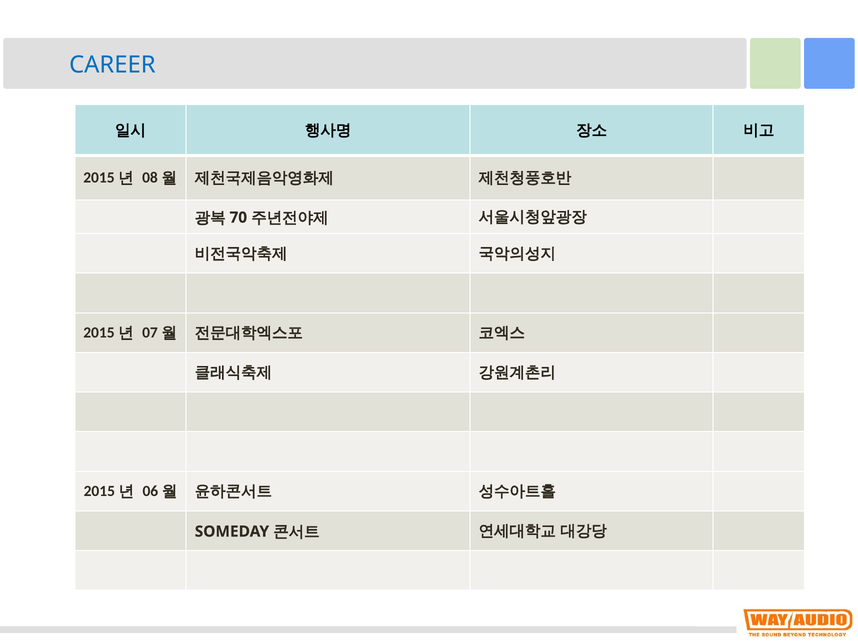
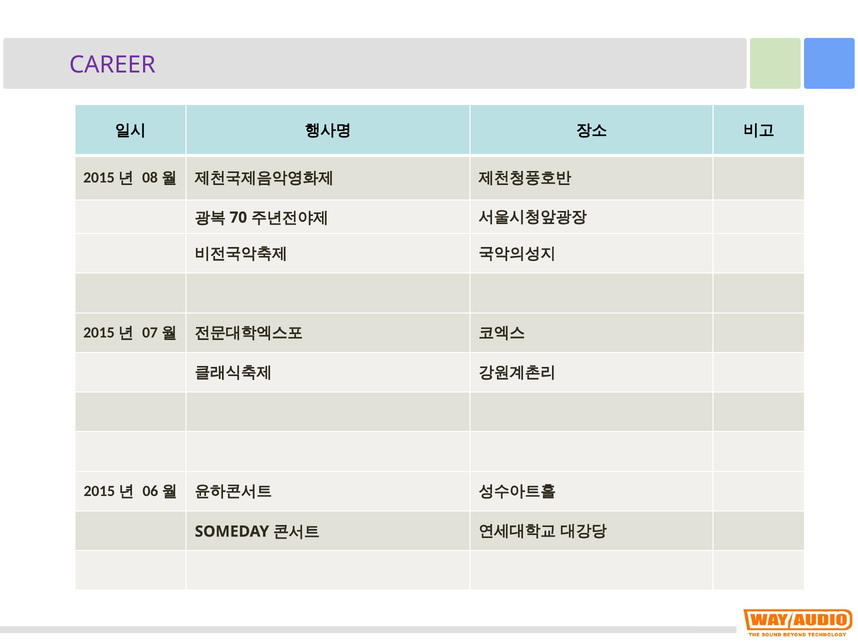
CAREER colour: blue -> purple (112, 65)
